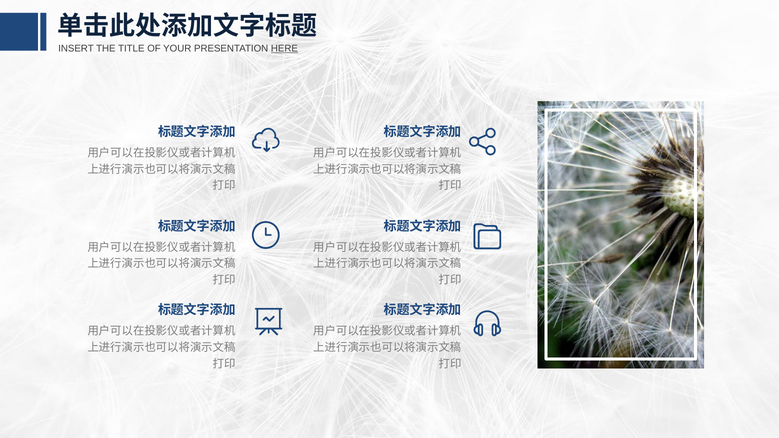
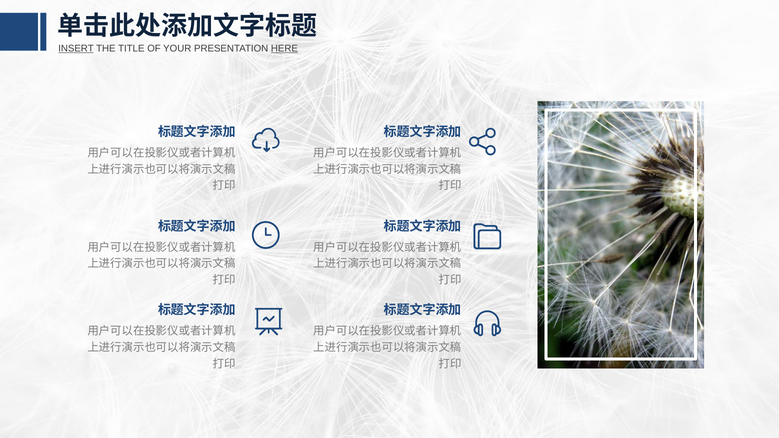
INSERT underline: none -> present (76, 49)
